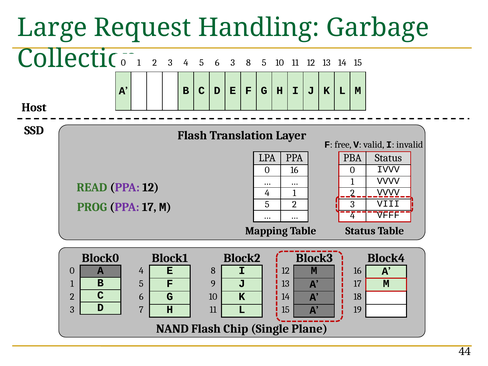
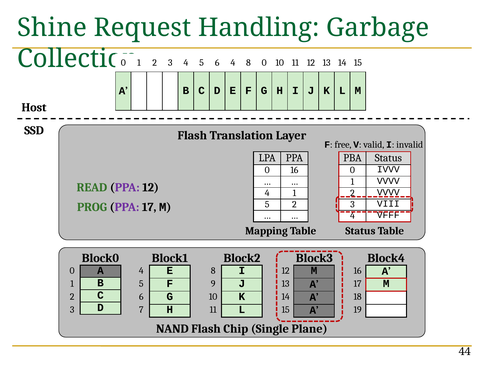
Large: Large -> Shine (52, 28)
6 3: 3 -> 4 (233, 63)
8 5: 5 -> 0 (264, 63)
